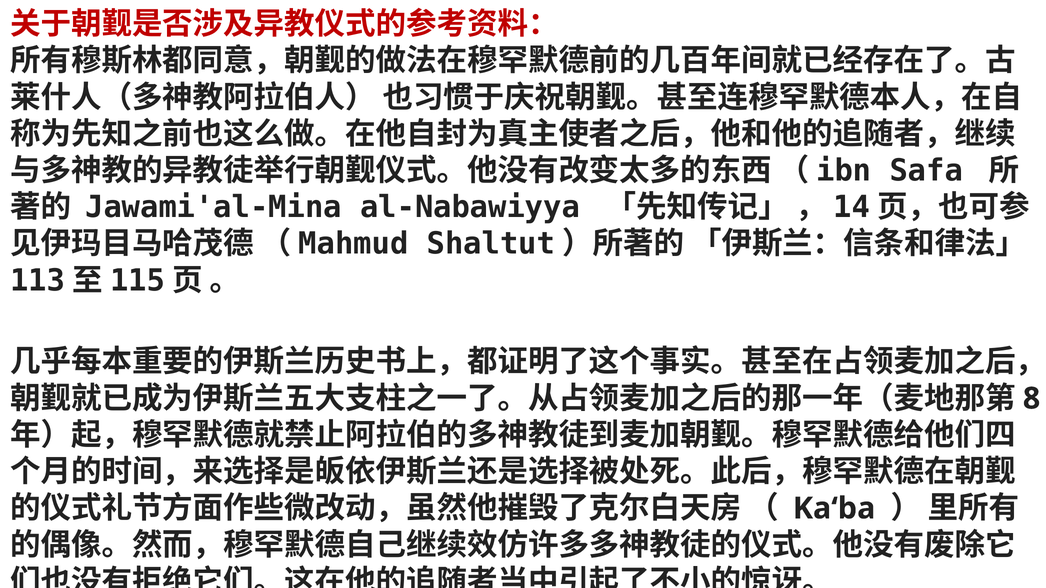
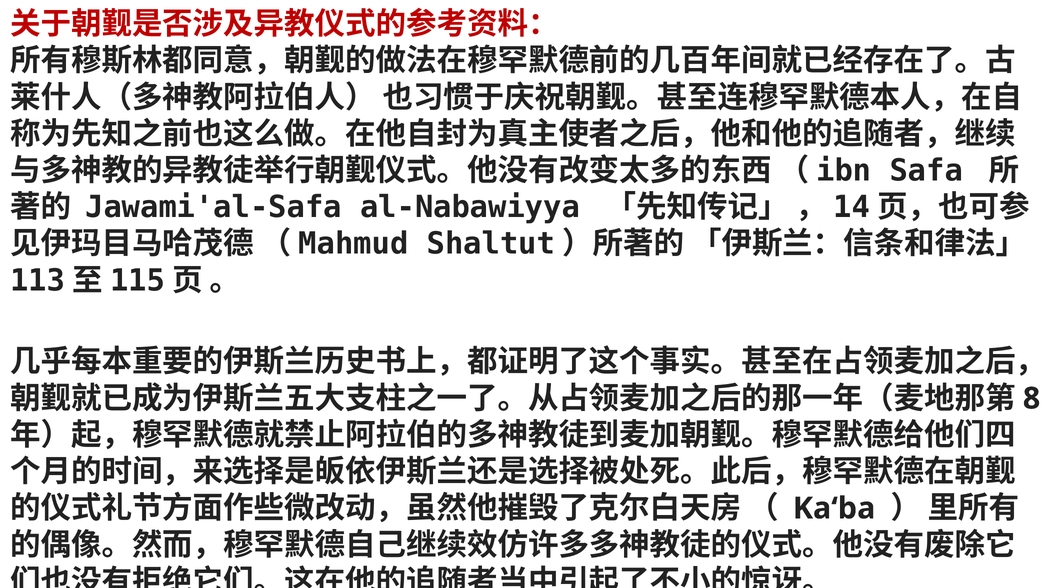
Jawami'al-Mina: Jawami'al-Mina -> Jawami'al-Safa (214, 207)
